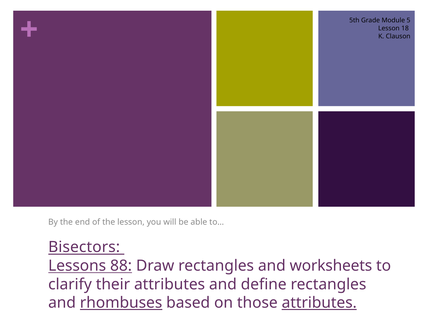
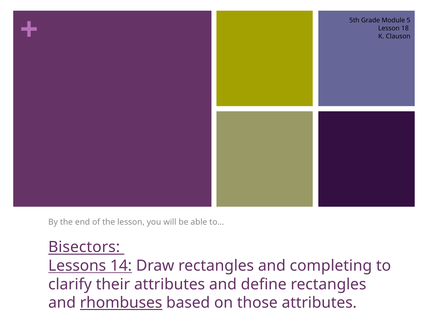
88: 88 -> 14 (121, 266)
worksheets: worksheets -> completing (331, 266)
attributes underline: present -> none (319, 303)
